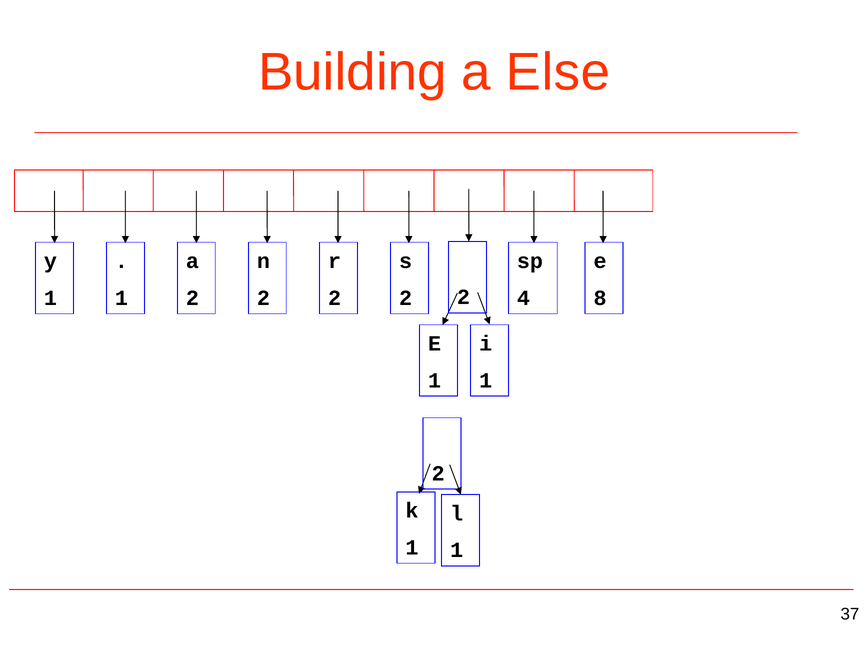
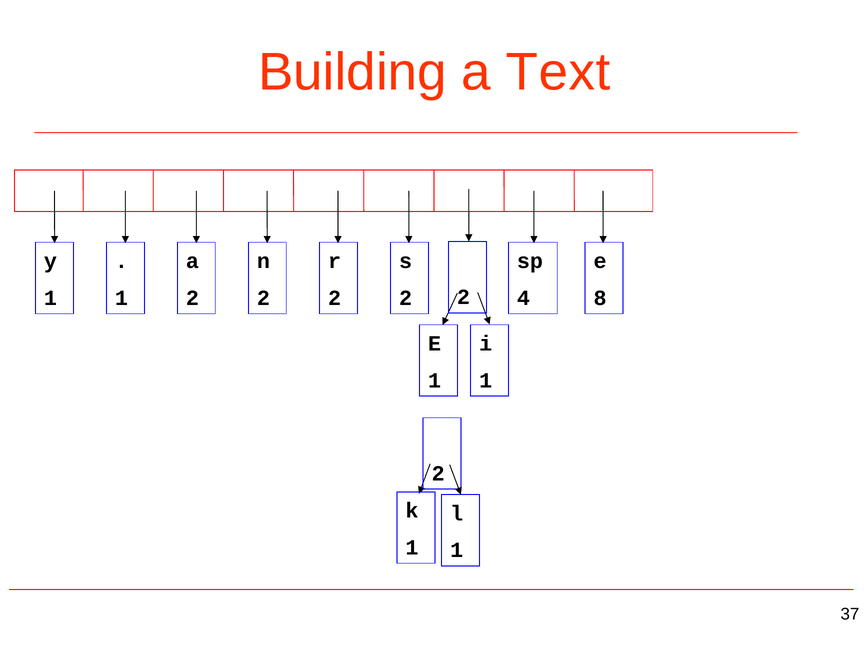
Else: Else -> Text (558, 72)
